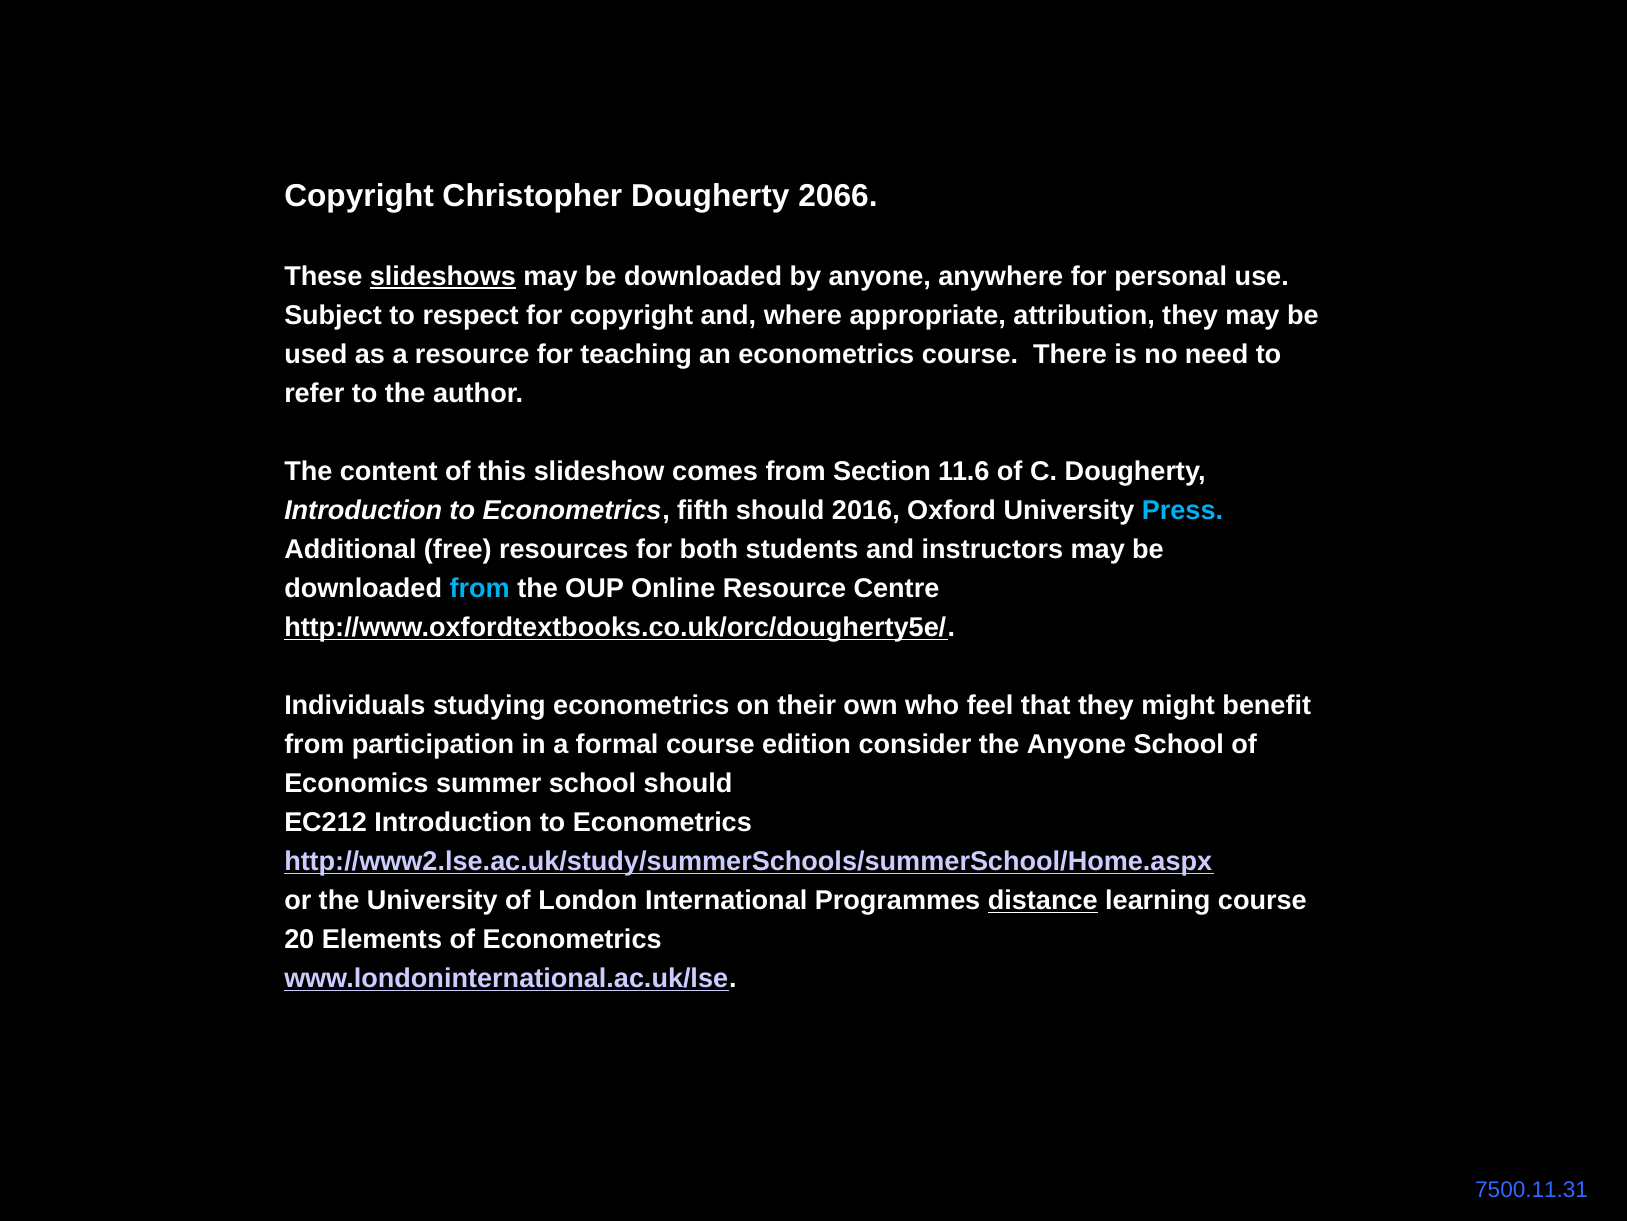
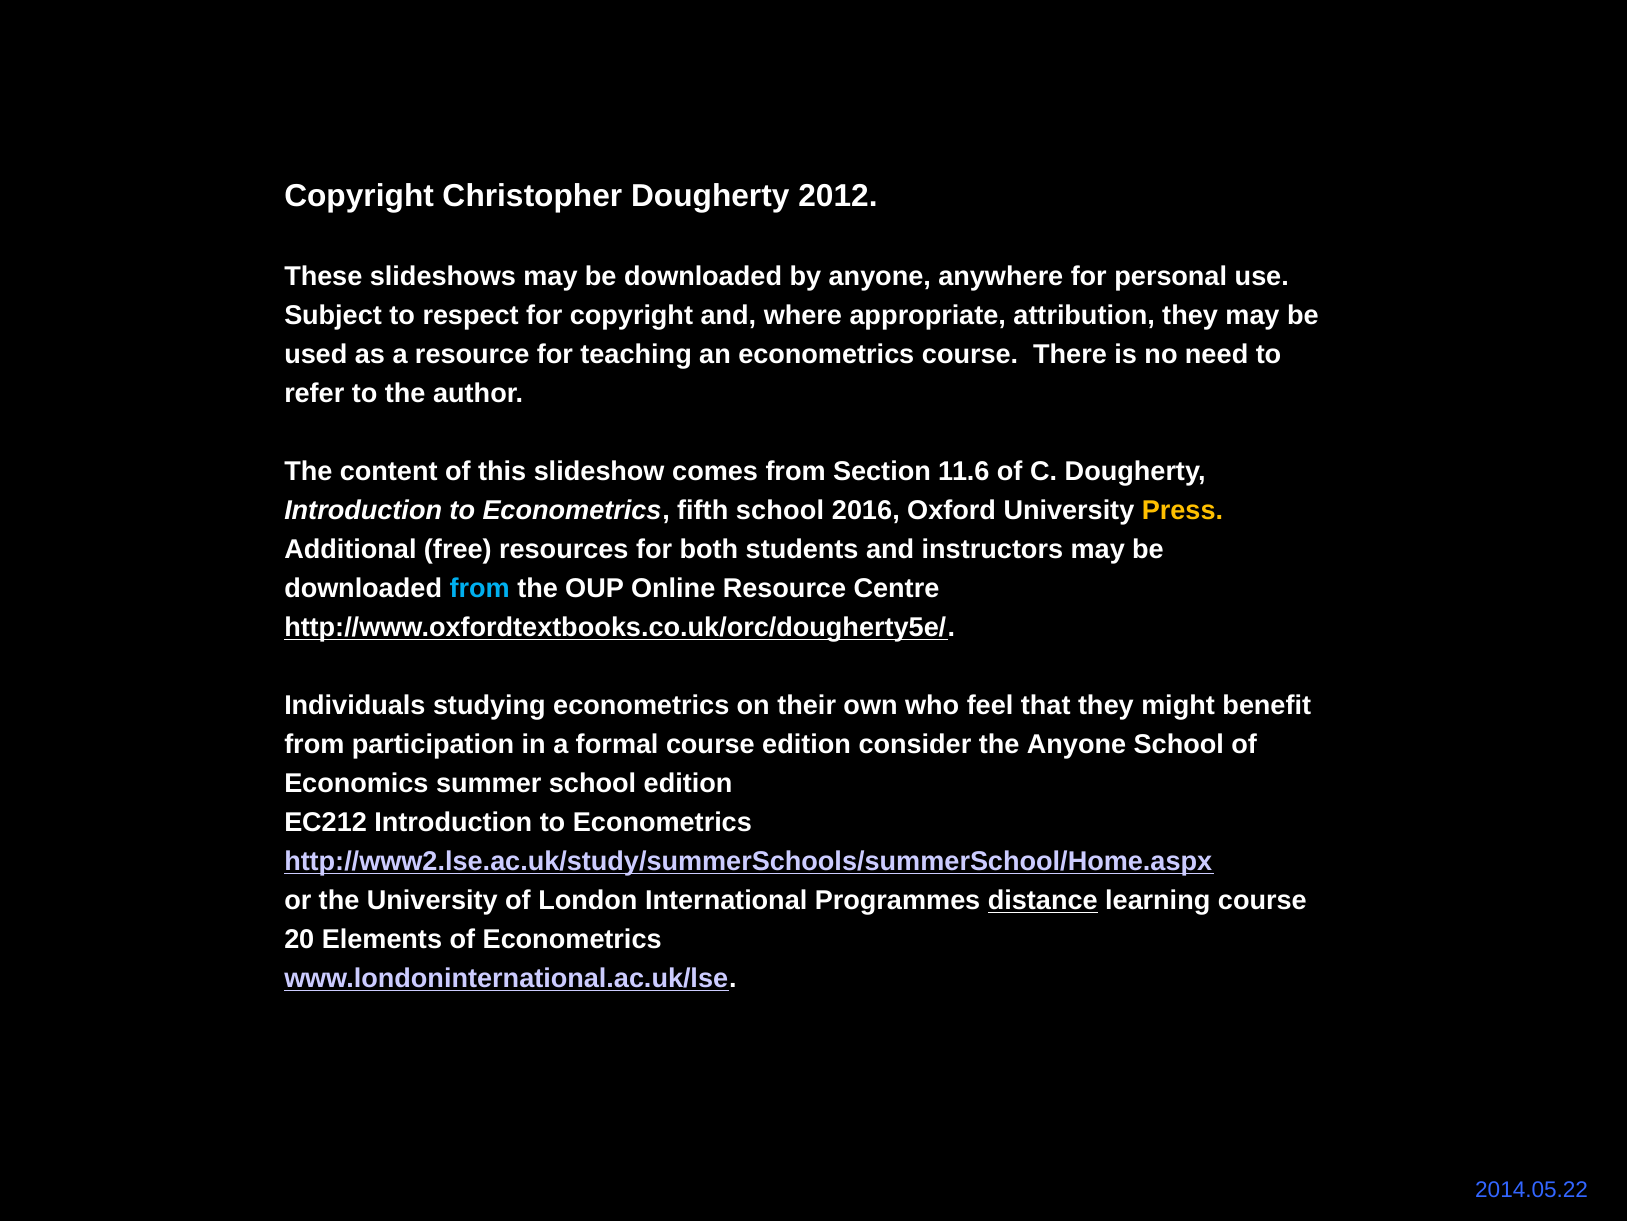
2066: 2066 -> 2012 (838, 196)
slideshows underline: present -> none (443, 276)
fifth should: should -> school (780, 510)
Press colour: light blue -> yellow (1182, 510)
school should: should -> edition (688, 783)
7500.11.31: 7500.11.31 -> 2014.05.22 (1532, 1189)
